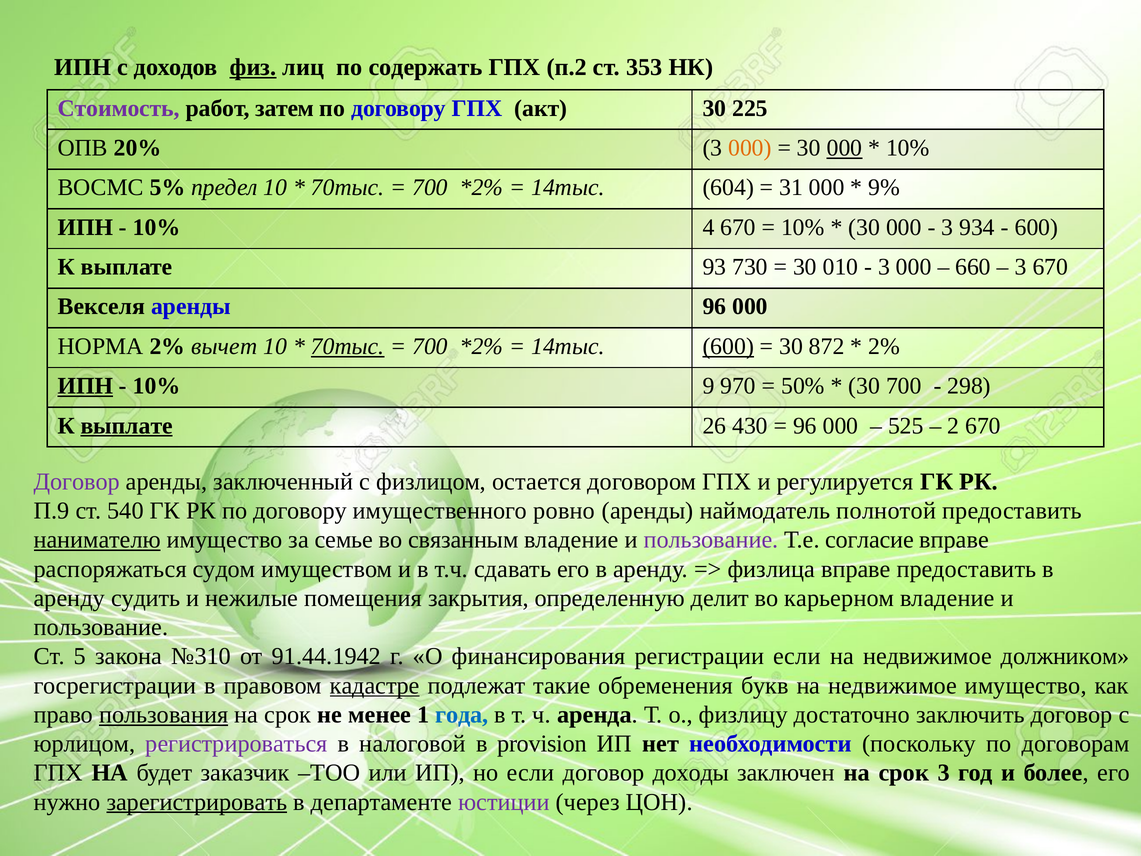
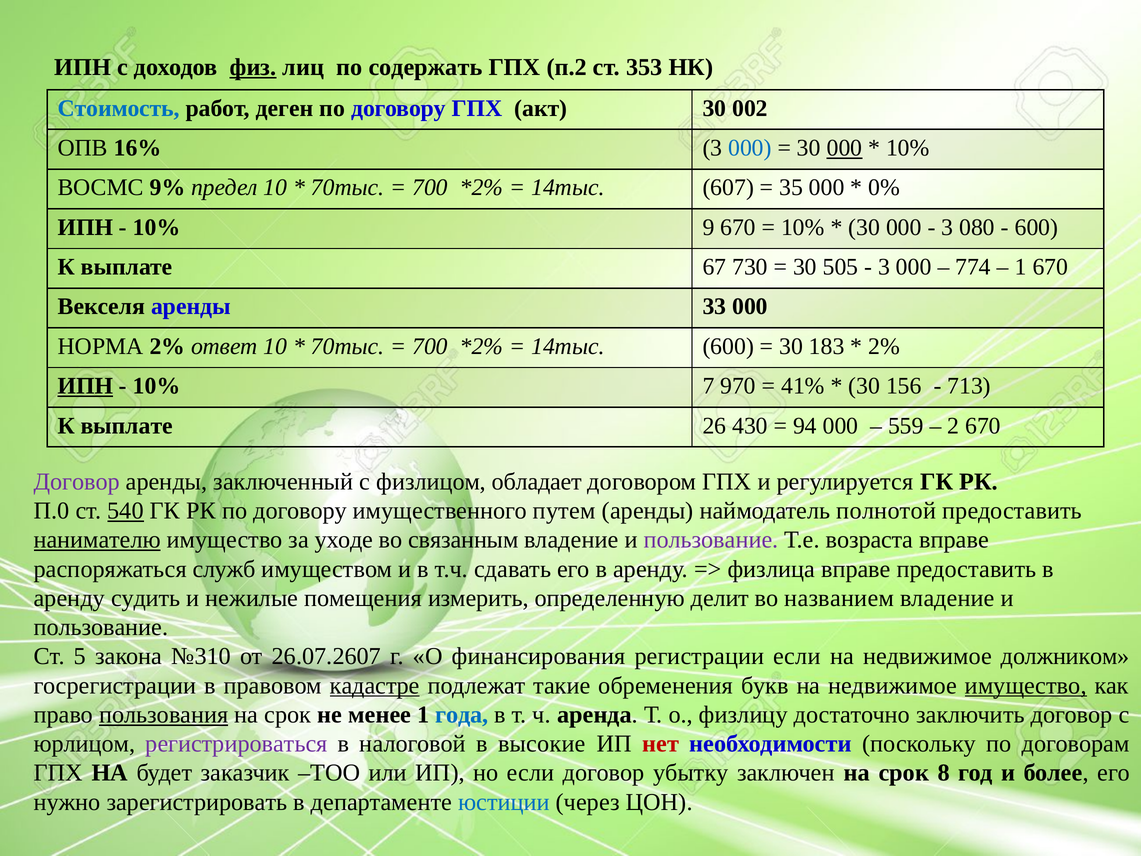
Стоимость colour: purple -> blue (119, 108)
затем: затем -> деген (285, 108)
225: 225 -> 002 (750, 108)
20%: 20% -> 16% (138, 148)
000 colour: orange -> blue (750, 148)
5%: 5% -> 9% (168, 188)
604: 604 -> 607 (728, 188)
31: 31 -> 35 (791, 188)
9%: 9% -> 0% (884, 188)
4: 4 -> 9 (709, 227)
934: 934 -> 080 (977, 227)
93: 93 -> 67 (714, 267)
010: 010 -> 505 (840, 267)
660: 660 -> 774 (973, 267)
3: 3 -> 1 (1021, 267)
аренды 96: 96 -> 33 (714, 307)
вычет: вычет -> ответ (224, 346)
70тыс underline: present -> none (348, 346)
600 underline: present -> none (728, 346)
872: 872 -> 183 (827, 346)
9: 9 -> 7 (709, 386)
50%: 50% -> 41% (803, 386)
30 700: 700 -> 156 (904, 386)
298: 298 -> 713 (969, 386)
выплате underline: present -> none (127, 426)
96: 96 -> 94 (805, 426)
525: 525 -> 559 (906, 426)
остается: остается -> обладает (537, 482)
П.9: П.9 -> П.0 (52, 511)
540 underline: none -> present (126, 511)
ровно: ровно -> путем (564, 511)
семье: семье -> уходе (344, 540)
согласие: согласие -> возраста (870, 540)
судом: судом -> служб (224, 569)
закрытия: закрытия -> измерить (478, 598)
карьерном: карьерном -> названием (839, 598)
91.44.1942: 91.44.1942 -> 26.07.2607 (326, 656)
имущество underline: none -> present (1026, 685)
provision: provision -> высокие (542, 744)
нет colour: black -> red (661, 744)
доходы: доходы -> убытку (691, 773)
срок 3: 3 -> 8 (944, 773)
зарегистрировать underline: present -> none (197, 802)
юстиции colour: purple -> blue (504, 802)
